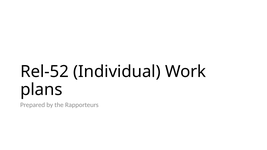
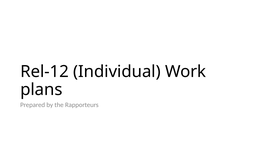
Rel-52: Rel-52 -> Rel-12 (45, 72)
